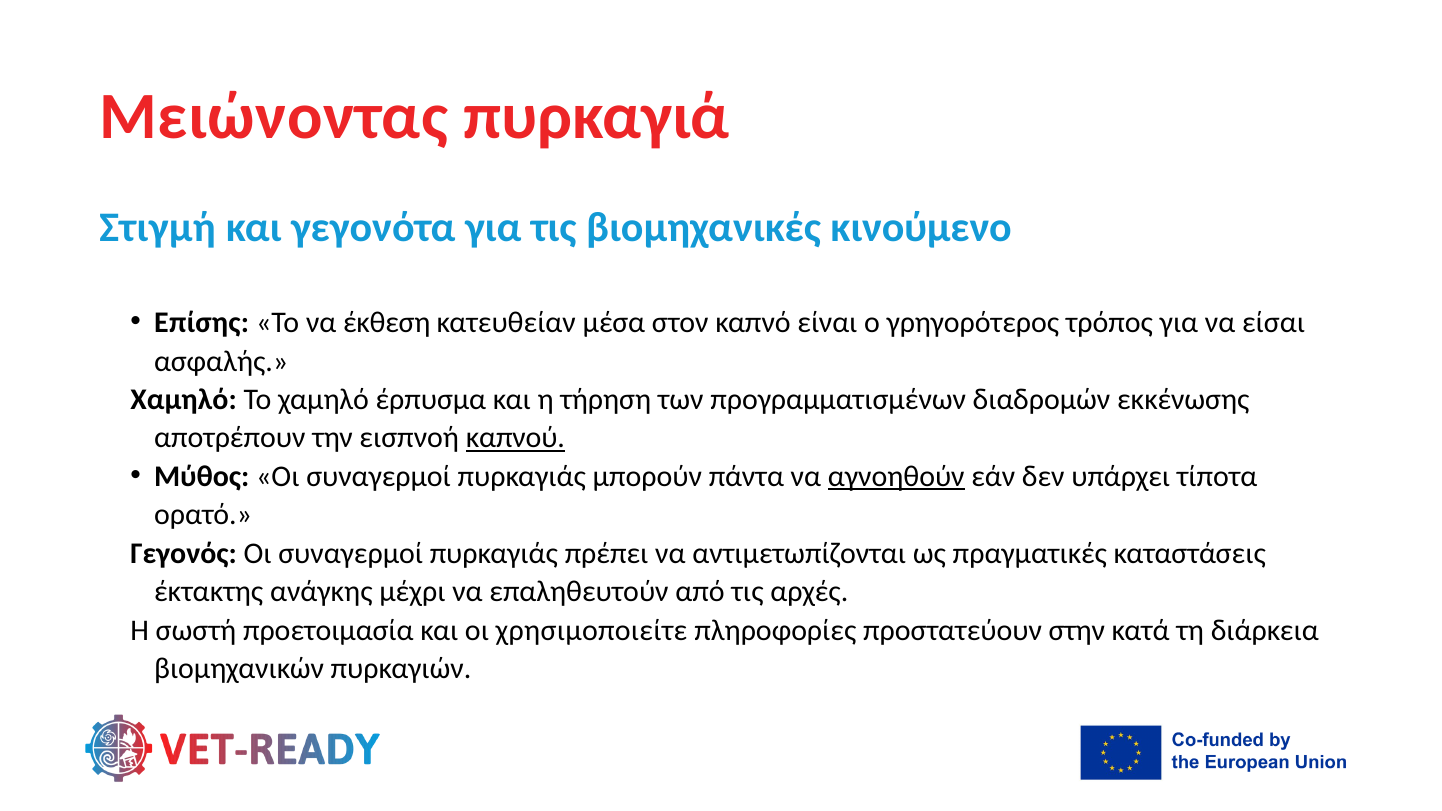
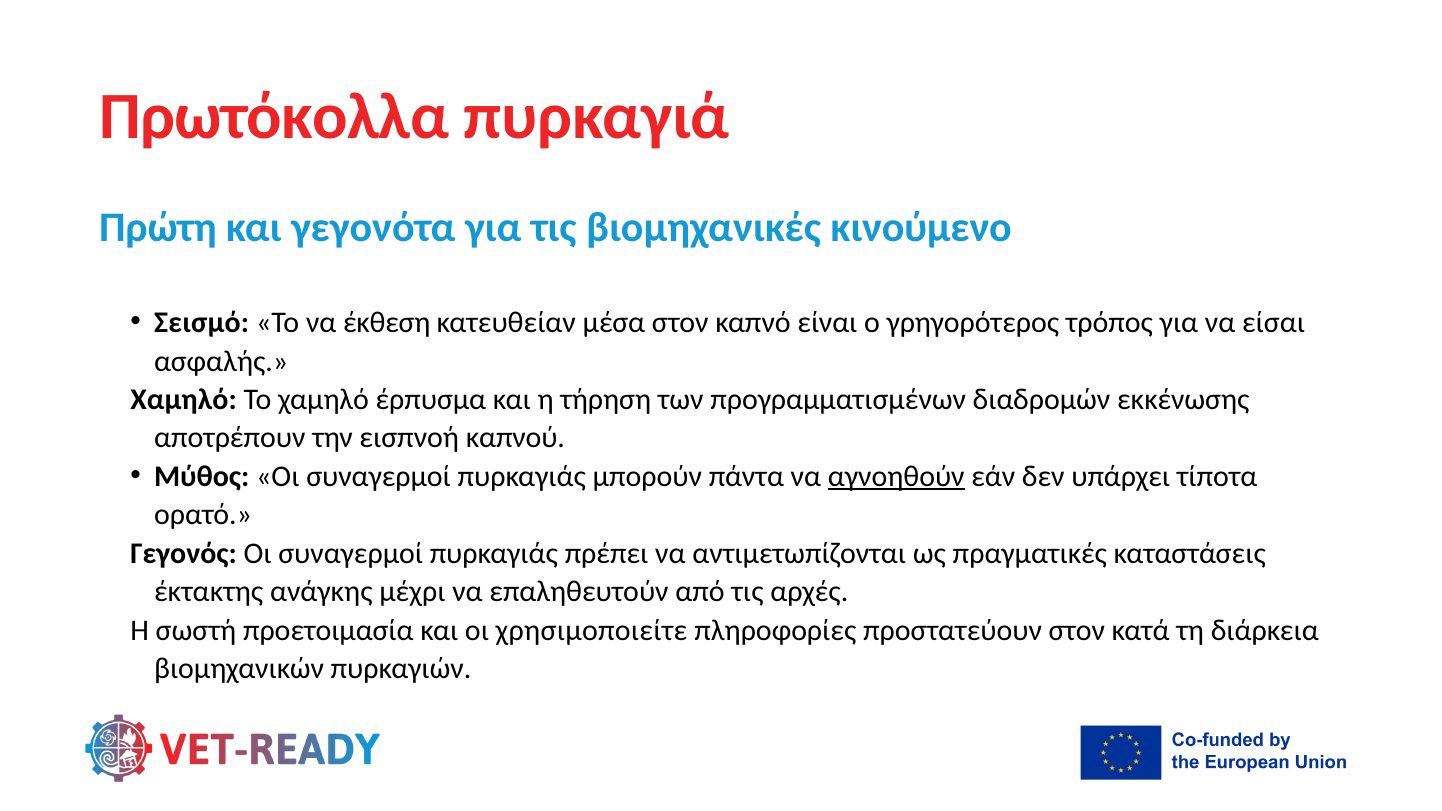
Μειώνοντας: Μειώνοντας -> Πρωτόκολλα (274, 117)
Στιγμή: Στιγμή -> Πρώτη (158, 228)
Επίσης: Επίσης -> Σεισμό (202, 323)
καπνού underline: present -> none (515, 438)
προστατεύουν στην: στην -> στον (1077, 630)
